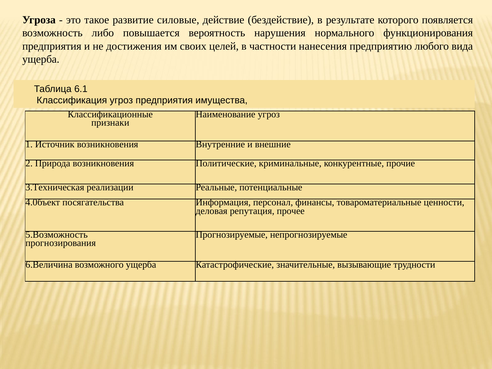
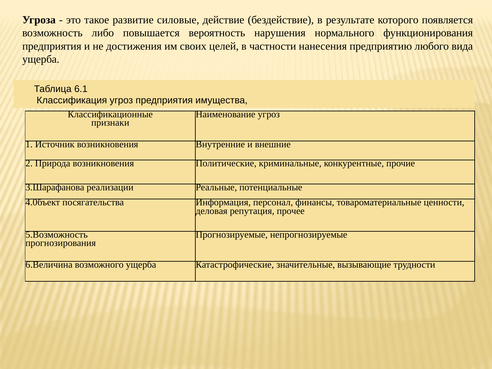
3.Техническая: 3.Техническая -> 3.Шарафанова (55, 187)
